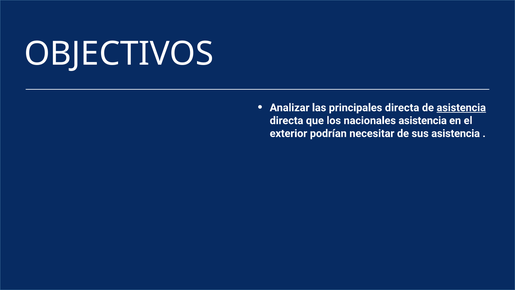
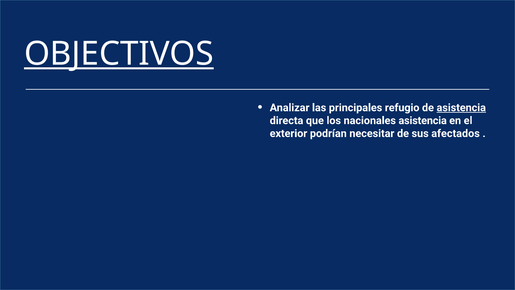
OBJECTIVOS underline: none -> present (119, 54)
principales directa: directa -> refugio (402, 108)
sus asistencia: asistencia -> afectados (456, 133)
